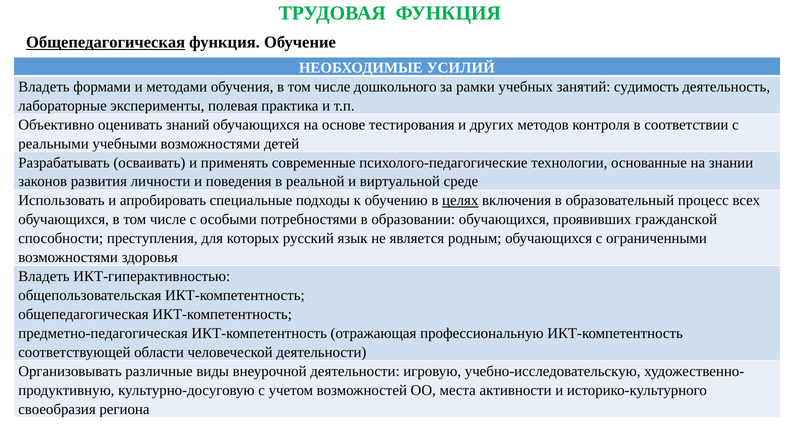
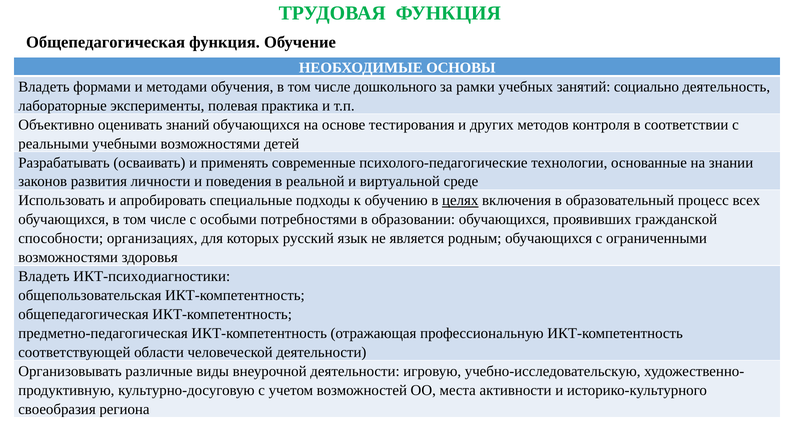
Общепедагогическая underline: present -> none (106, 42)
УСИЛИЙ: УСИЛИЙ -> ОСНОВЫ (461, 68)
судимость: судимость -> социально (646, 87)
преступления: преступления -> организациях (152, 238)
ИКТ-гиперактивностью: ИКТ-гиперактивностью -> ИКТ-психодиагностики (152, 276)
